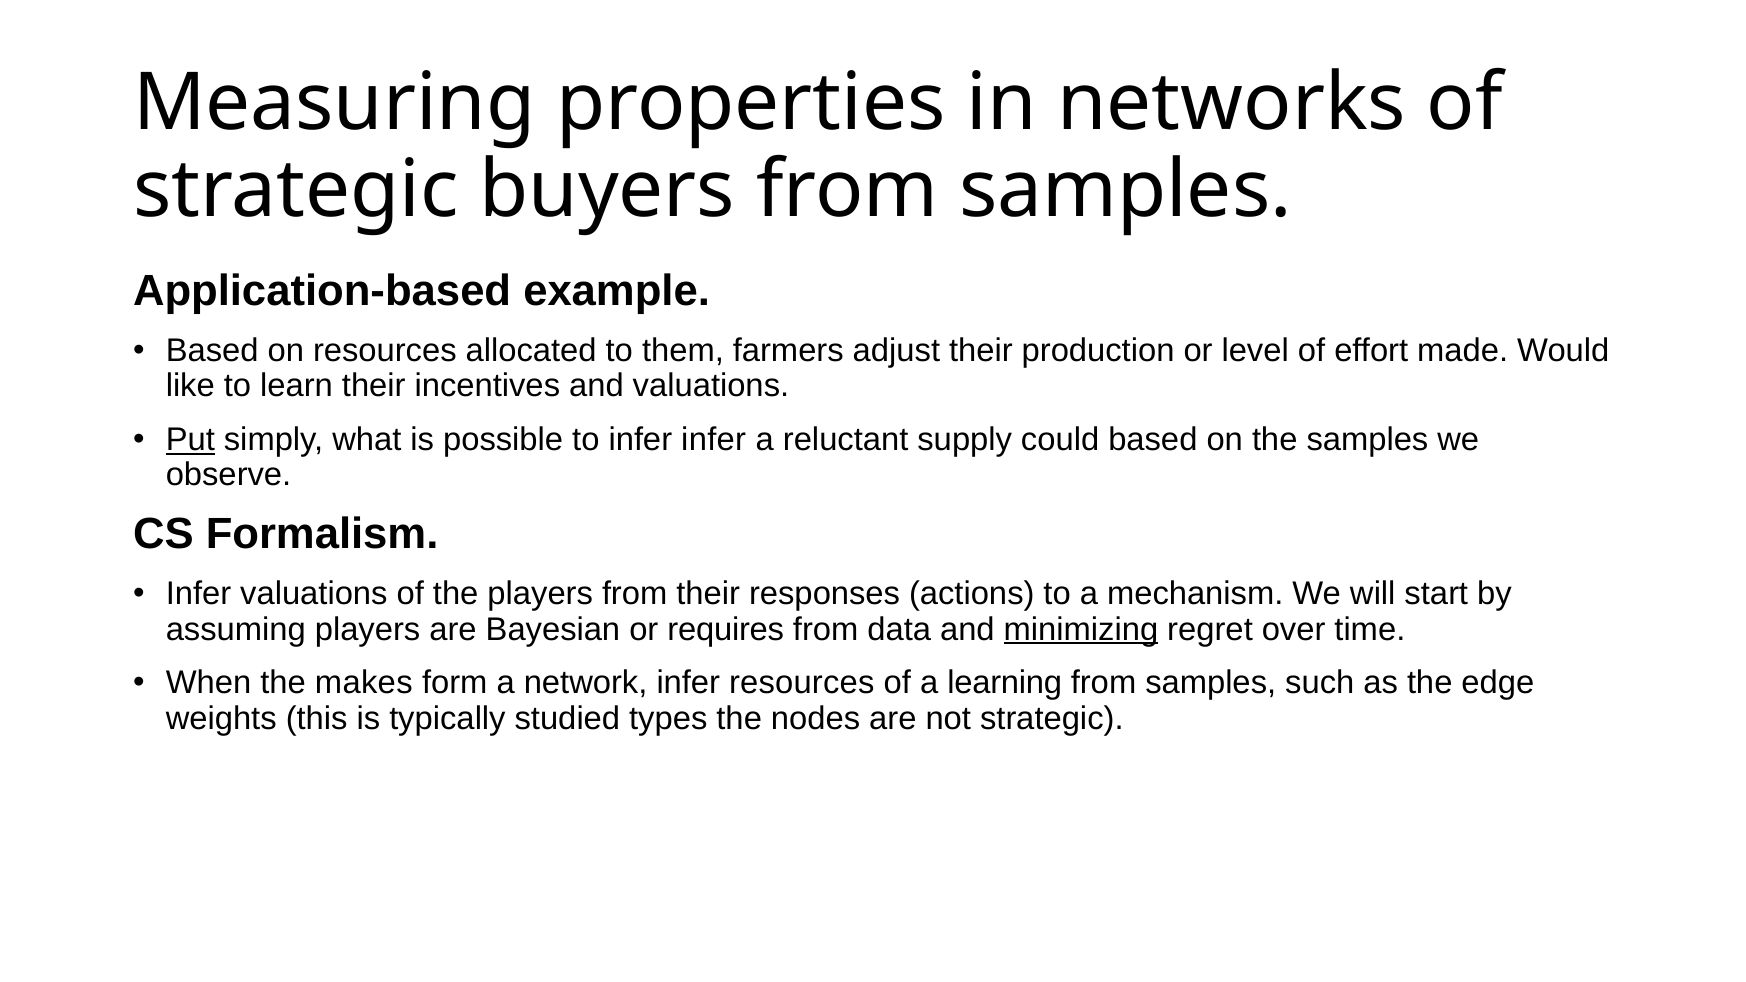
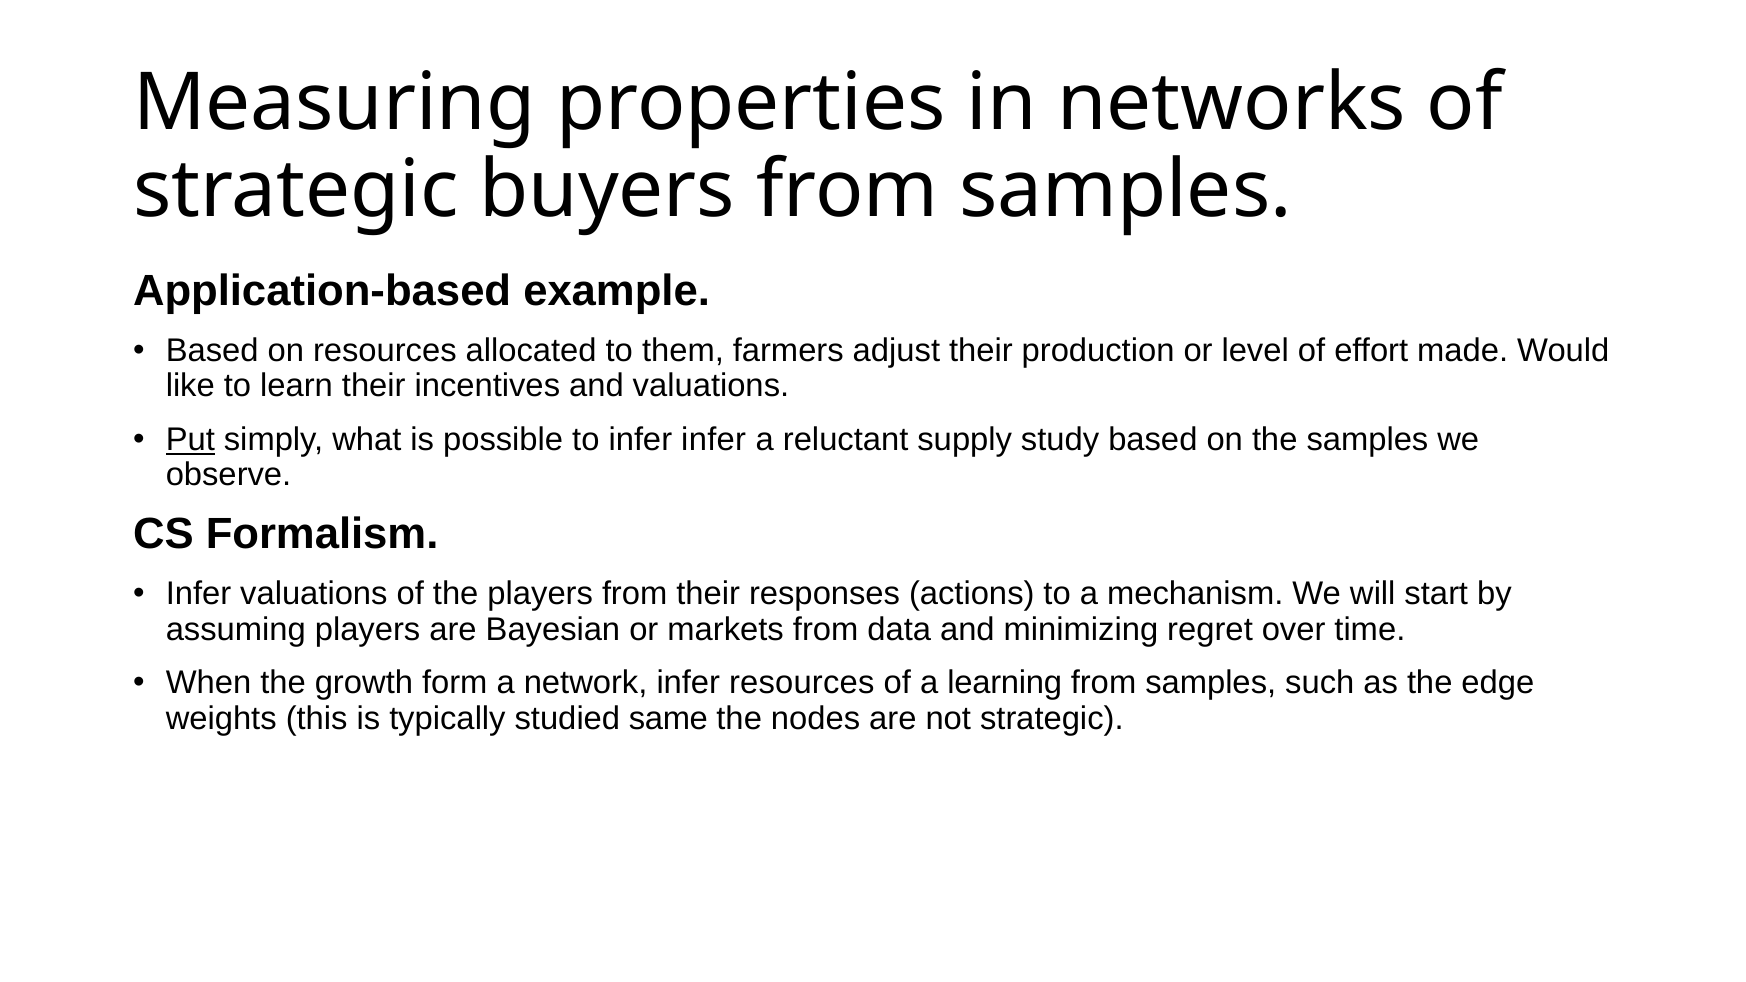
could: could -> study (1060, 440)
requires: requires -> markets (726, 629)
minimizing underline: present -> none (1081, 629)
makes: makes -> growth (364, 683)
types: types -> same (668, 718)
